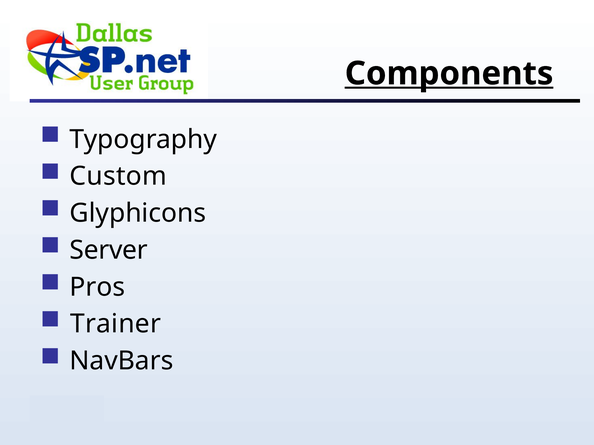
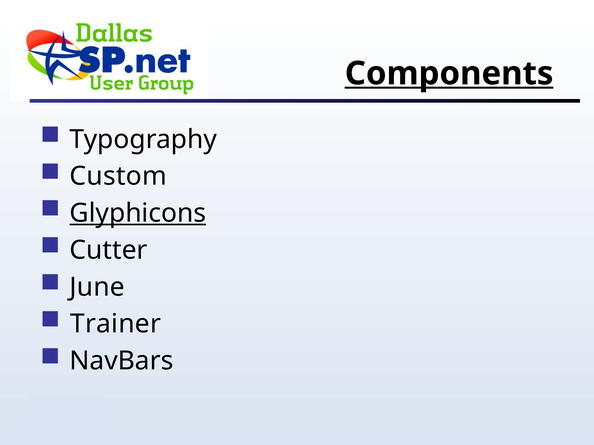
Glyphicons underline: none -> present (138, 213)
Server: Server -> Cutter (109, 250)
Pros: Pros -> June (97, 287)
